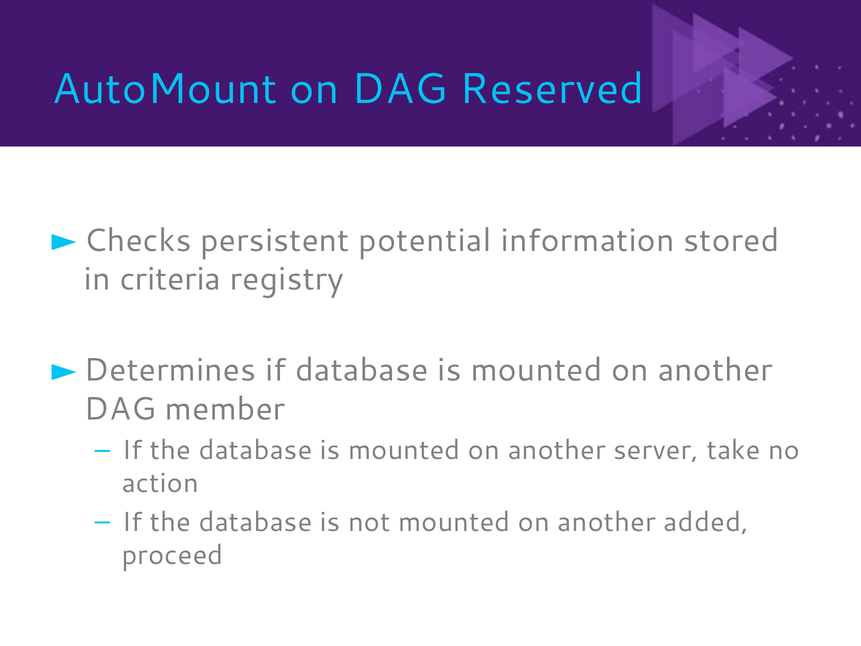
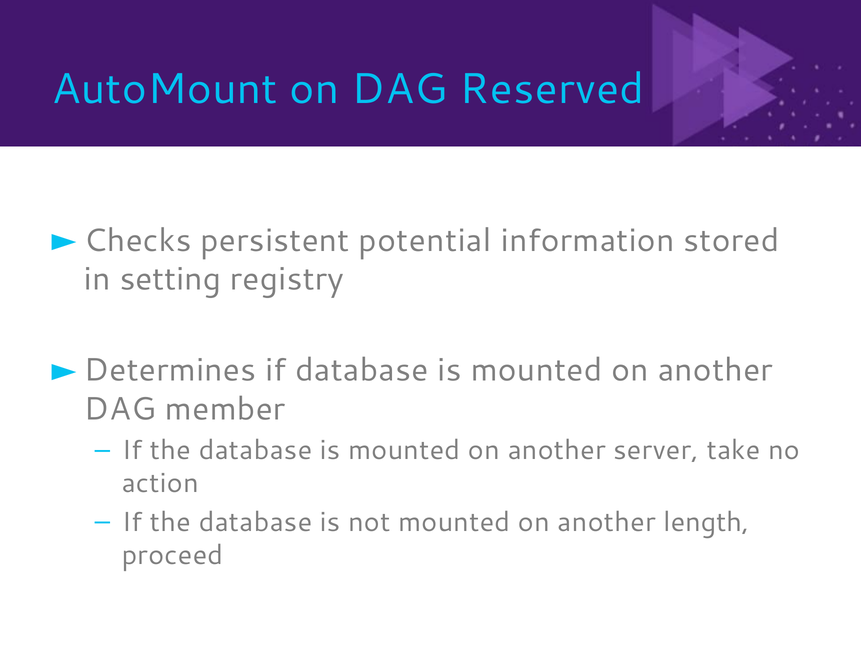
criteria: criteria -> setting (170, 279)
added: added -> length (706, 522)
